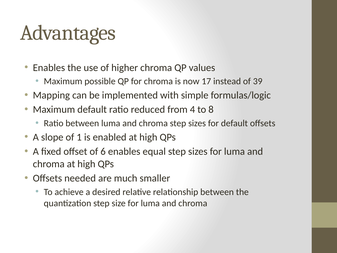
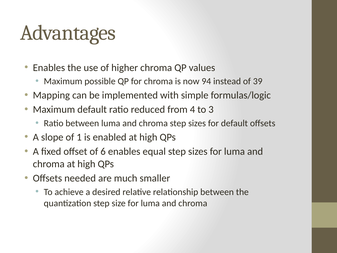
17: 17 -> 94 (206, 81)
8: 8 -> 3 (211, 109)
